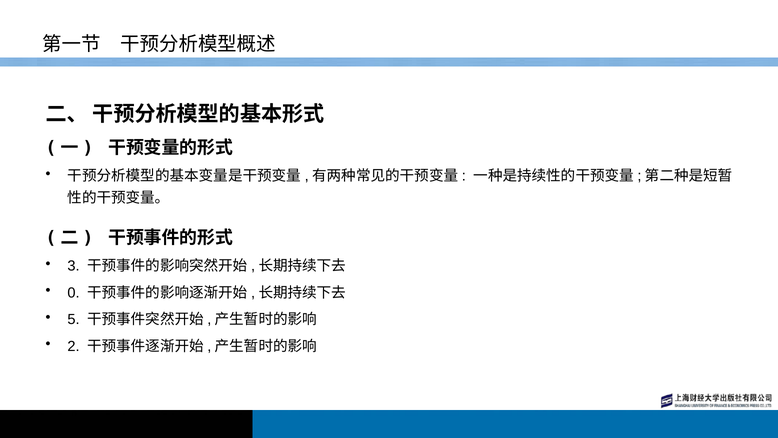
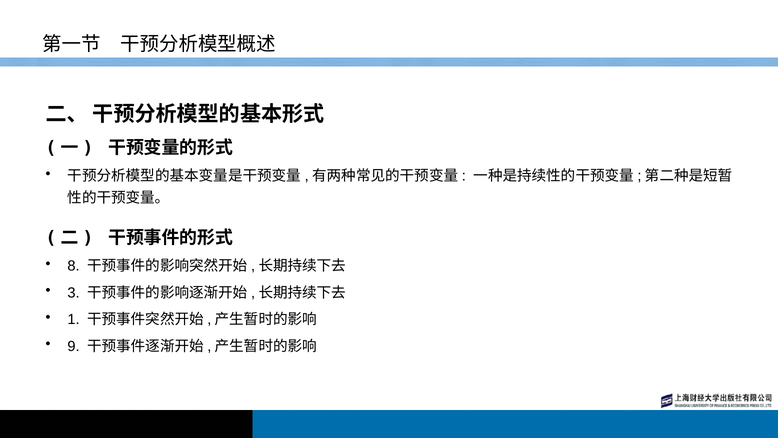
3: 3 -> 8 (74, 266)
0: 0 -> 3 (74, 293)
5: 5 -> 1 (74, 319)
2: 2 -> 9 (74, 346)
